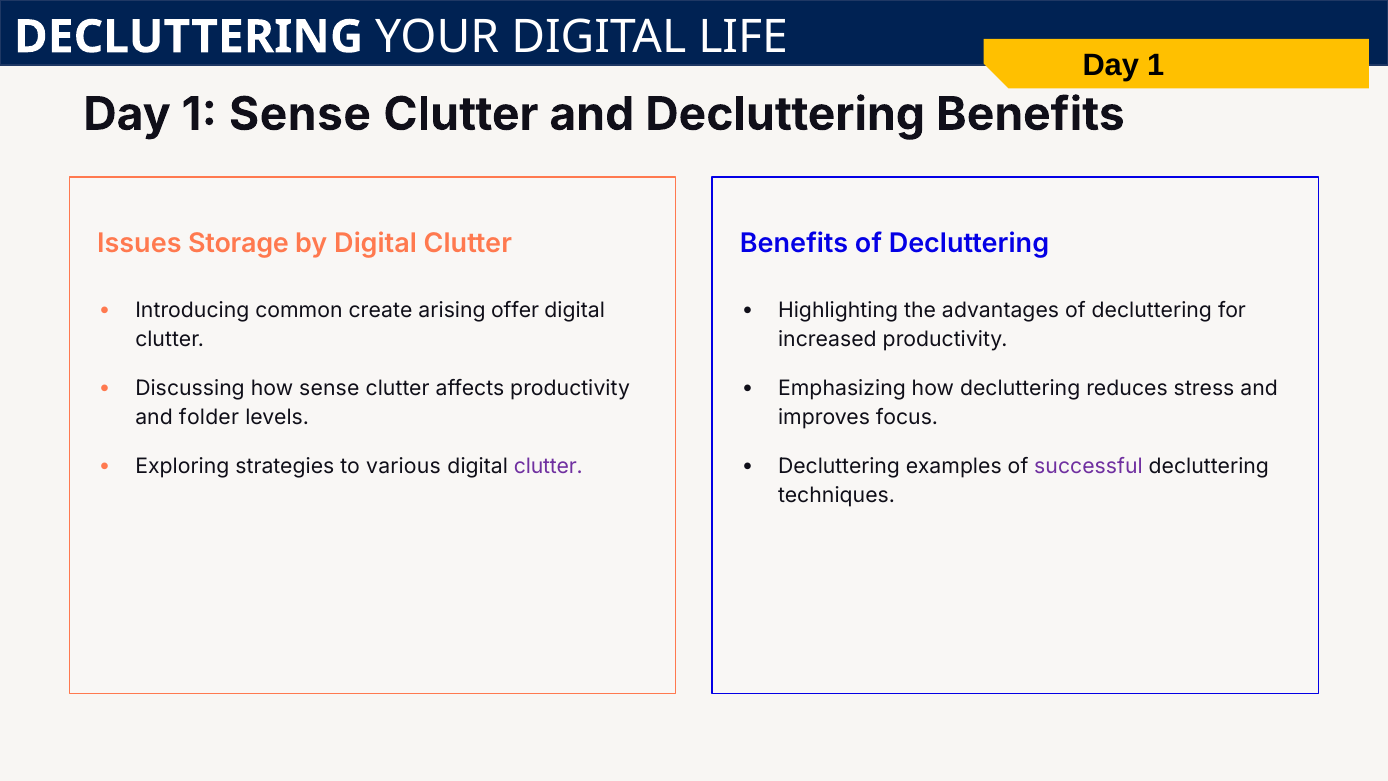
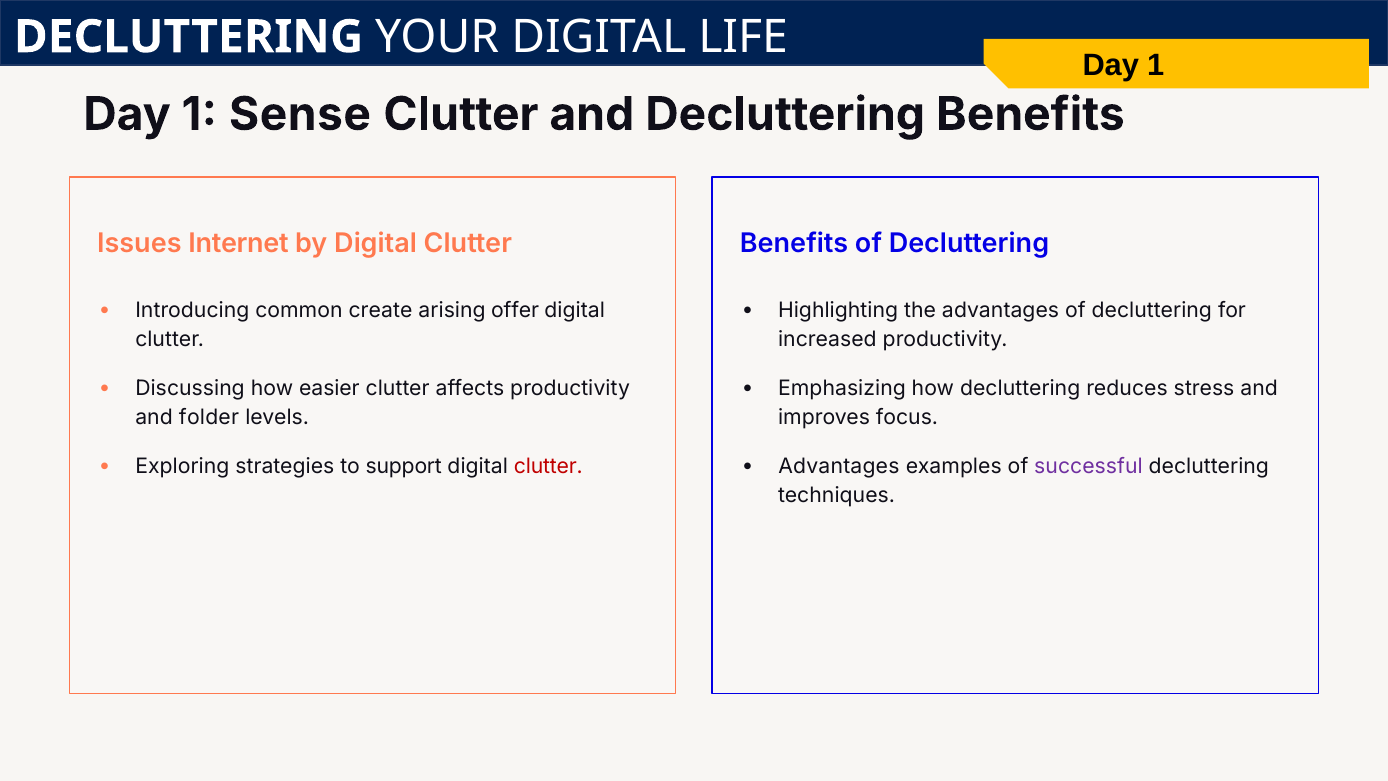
Storage: Storage -> Internet (238, 243)
how sense: sense -> easier (329, 388)
various: various -> support (404, 466)
clutter colour: purple -> red (548, 466)
Decluttering: Decluttering -> Advantages (839, 466)
